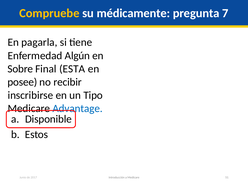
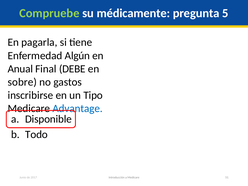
Compruebe colour: yellow -> light green (49, 13)
7: 7 -> 5 (225, 13)
Sobre: Sobre -> Anual (20, 69)
ESTA: ESTA -> DEBE (72, 69)
posee: posee -> sobre (22, 82)
recibir: recibir -> gastos (68, 82)
Estos: Estos -> Todo (36, 134)
